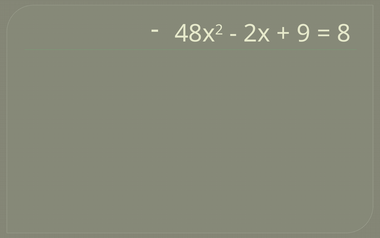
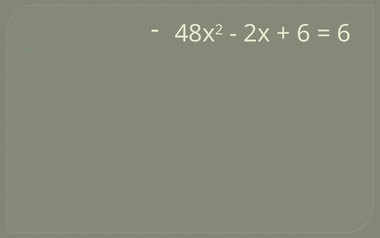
9: 9 -> 6 (304, 34)
8: 8 -> 6 (344, 34)
